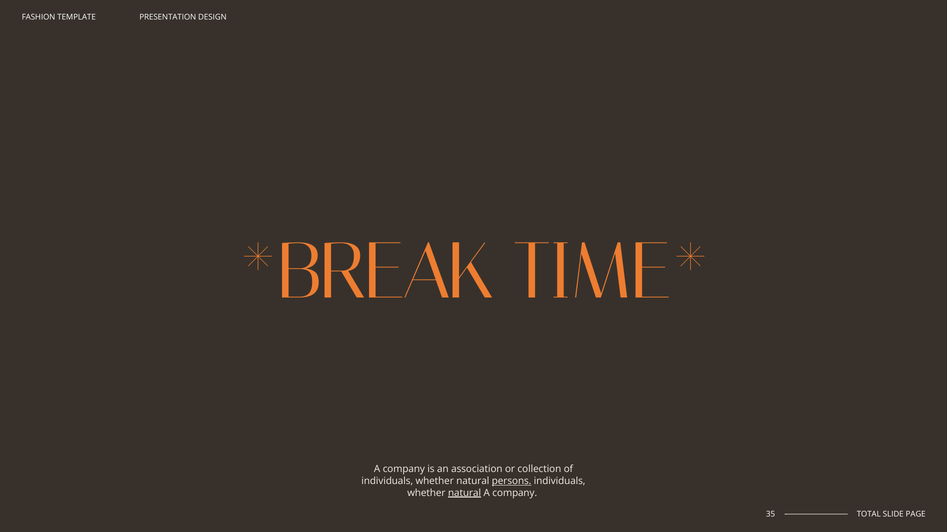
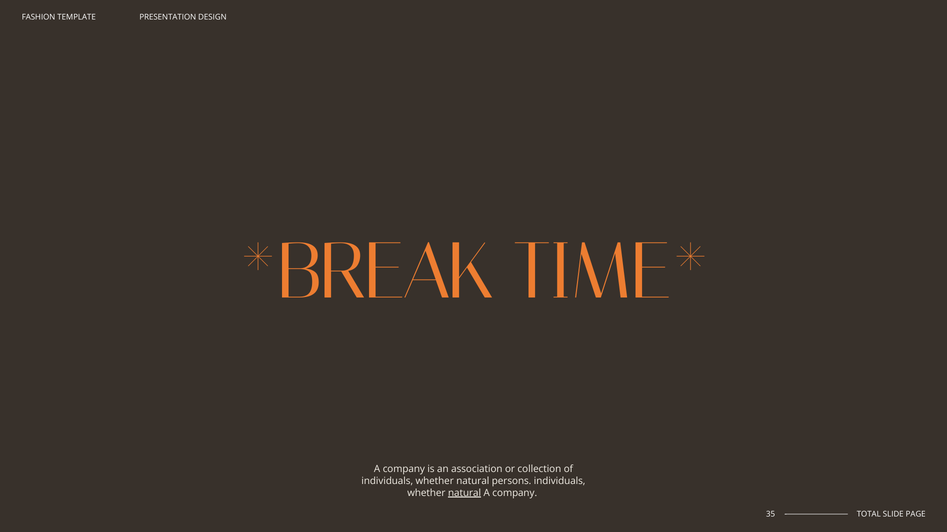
persons underline: present -> none (512, 482)
